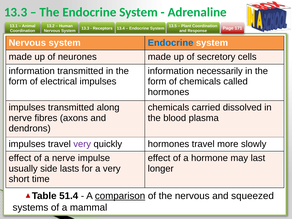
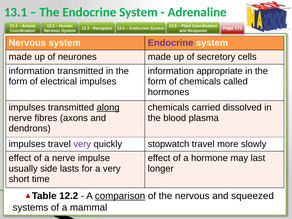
13.3: 13.3 -> 13.1 (16, 12)
Endocrine colour: blue -> purple (171, 43)
necessarily: necessarily -> appropriate (220, 71)
along underline: none -> present (108, 107)
quickly hormones: hormones -> stopwatch (169, 144)
51.4: 51.4 -> 12.2 (69, 196)
